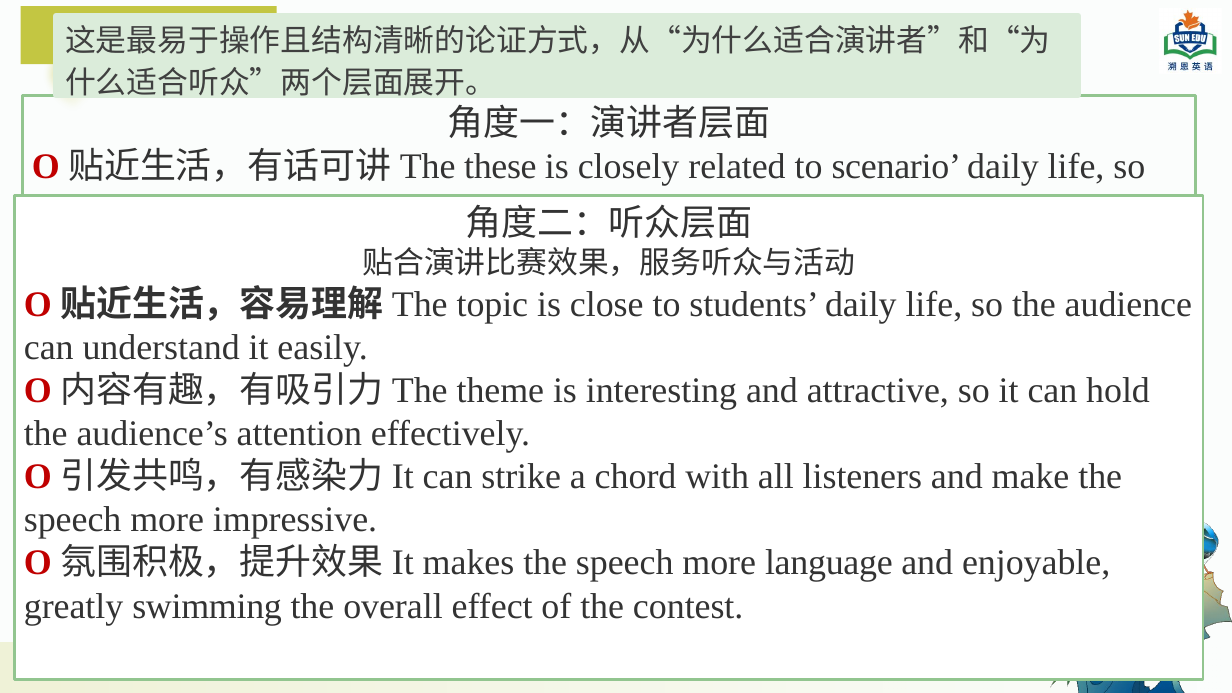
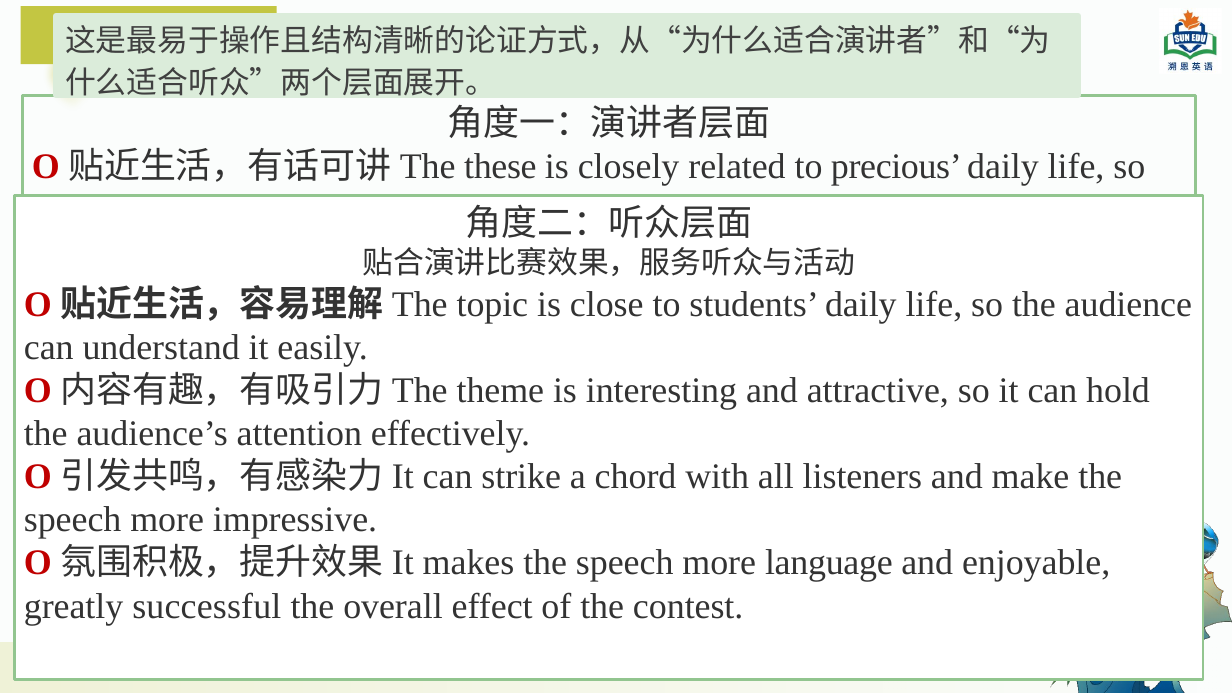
scenario: scenario -> precious (896, 167)
swimming: swimming -> successful (207, 606)
